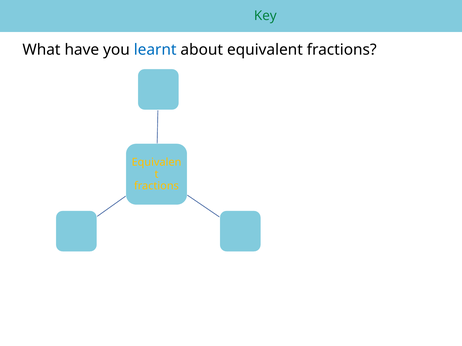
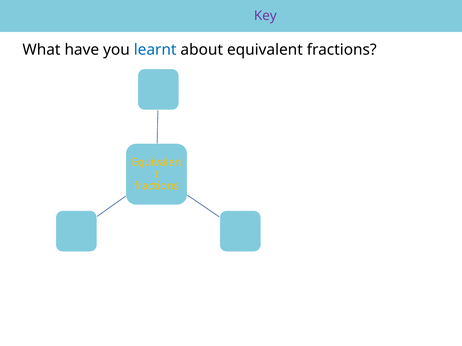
Key colour: green -> purple (265, 16)
